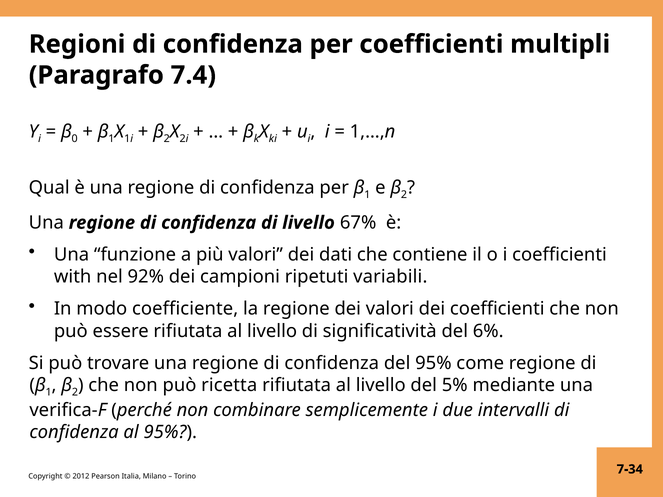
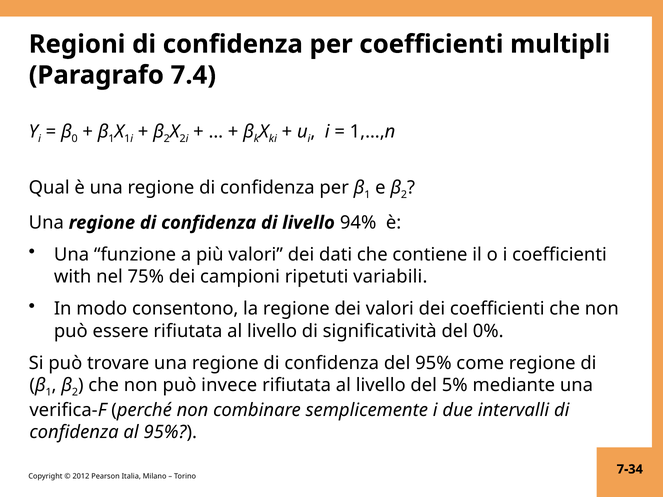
67%: 67% -> 94% (358, 223)
92%: 92% -> 75% (146, 277)
coefficiente: coefficiente -> consentono (185, 309)
6%: 6% -> 0% (488, 331)
ricetta: ricetta -> invece (229, 385)
